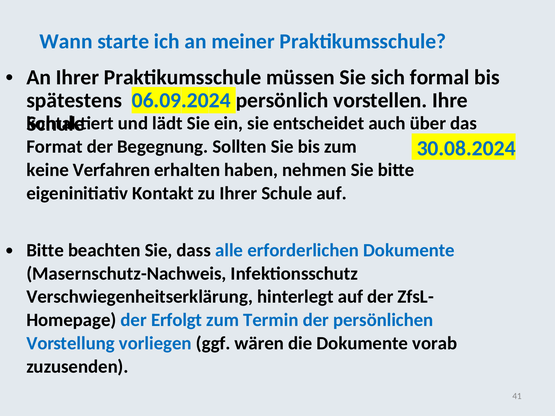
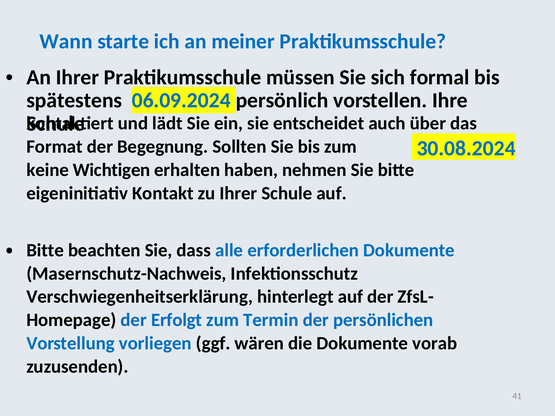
Verfahren: Verfahren -> Wichtigen (112, 170)
